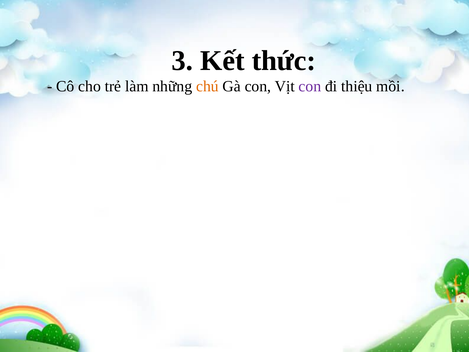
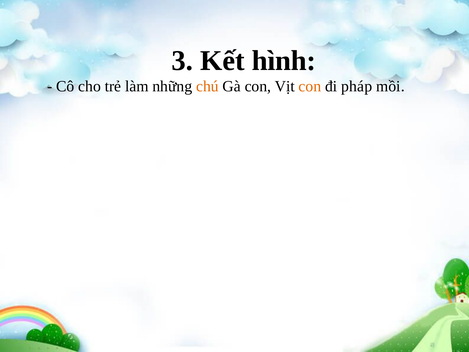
thức: thức -> hình (284, 61)
con colour: purple -> orange (310, 86)
thiệu: thiệu -> pháp (357, 86)
